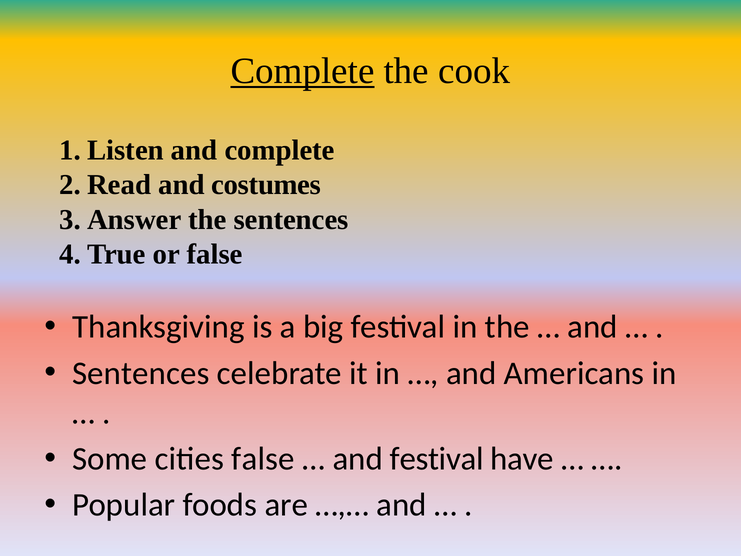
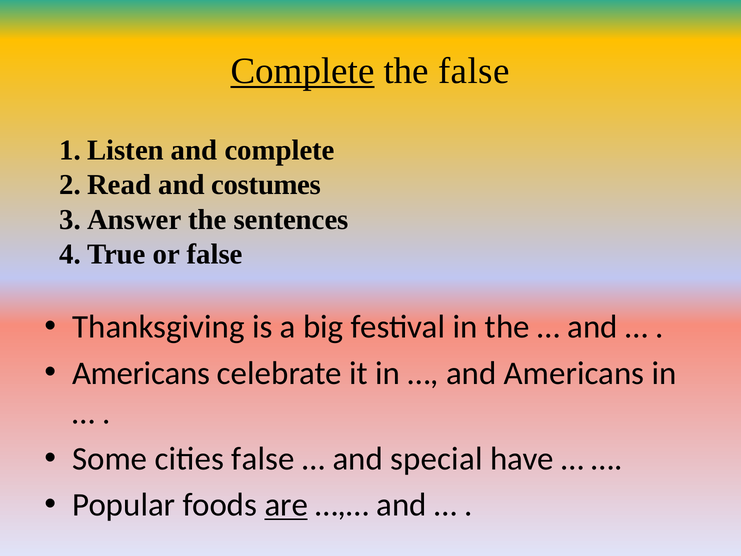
the cook: cook -> false (474, 71)
Sentences: Sentences -> Americans (141, 373)
and festival: festival -> special (437, 459)
are underline: none -> present (286, 505)
